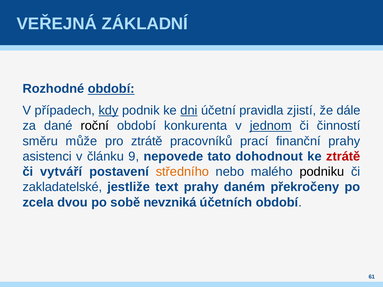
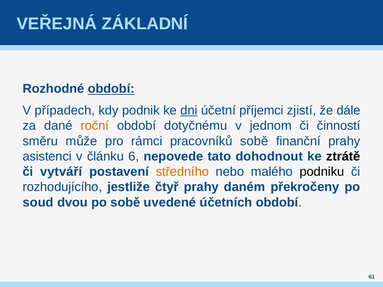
kdy underline: present -> none (109, 111)
pravidla: pravidla -> příjemci (261, 111)
roční colour: black -> orange (95, 126)
konkurenta: konkurenta -> dotyčnému (196, 126)
jednom underline: present -> none (271, 126)
pro ztrátě: ztrátě -> rámci (147, 141)
pracovníků prací: prací -> sobě (254, 141)
9: 9 -> 6 (134, 157)
ztrátě colour: red -> black (343, 157)
zakladatelské: zakladatelské -> rozhodujícího (62, 187)
text: text -> čtyř (167, 187)
zcela: zcela -> soud (38, 202)
nevzniká: nevzniká -> uvedené (170, 202)
